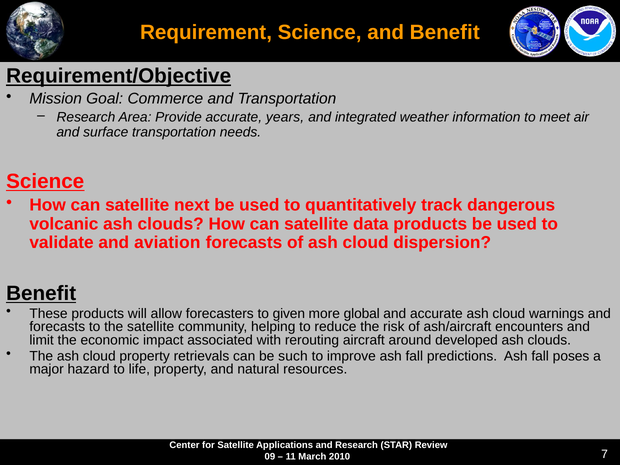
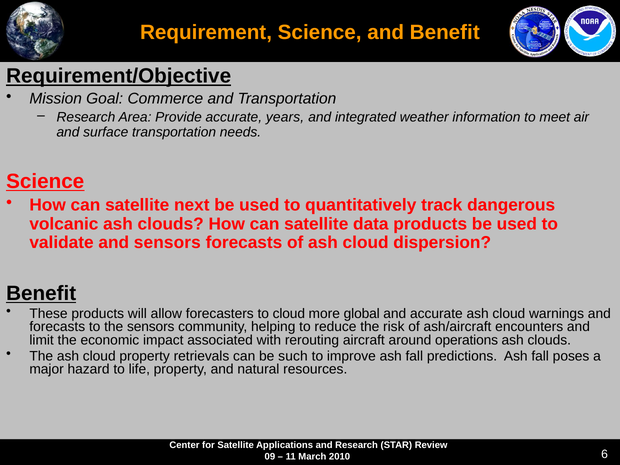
and aviation: aviation -> sensors (167, 242)
to given: given -> cloud (289, 314)
the satellite: satellite -> sensors (151, 327)
developed: developed -> operations (467, 340)
7: 7 -> 6 (604, 454)
